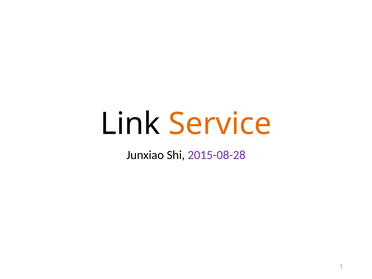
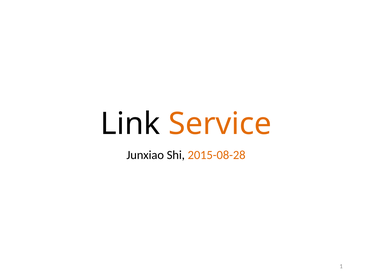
2015-08-28 colour: purple -> orange (217, 155)
